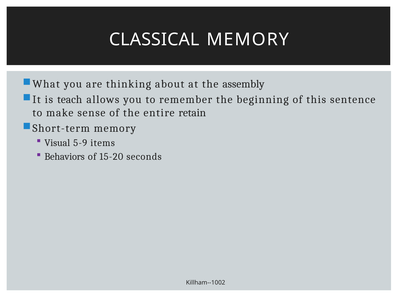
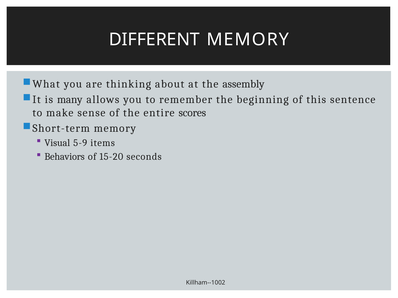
CLASSICAL: CLASSICAL -> DIFFERENT (154, 40)
teach: teach -> many (70, 100)
retain: retain -> scores (192, 113)
